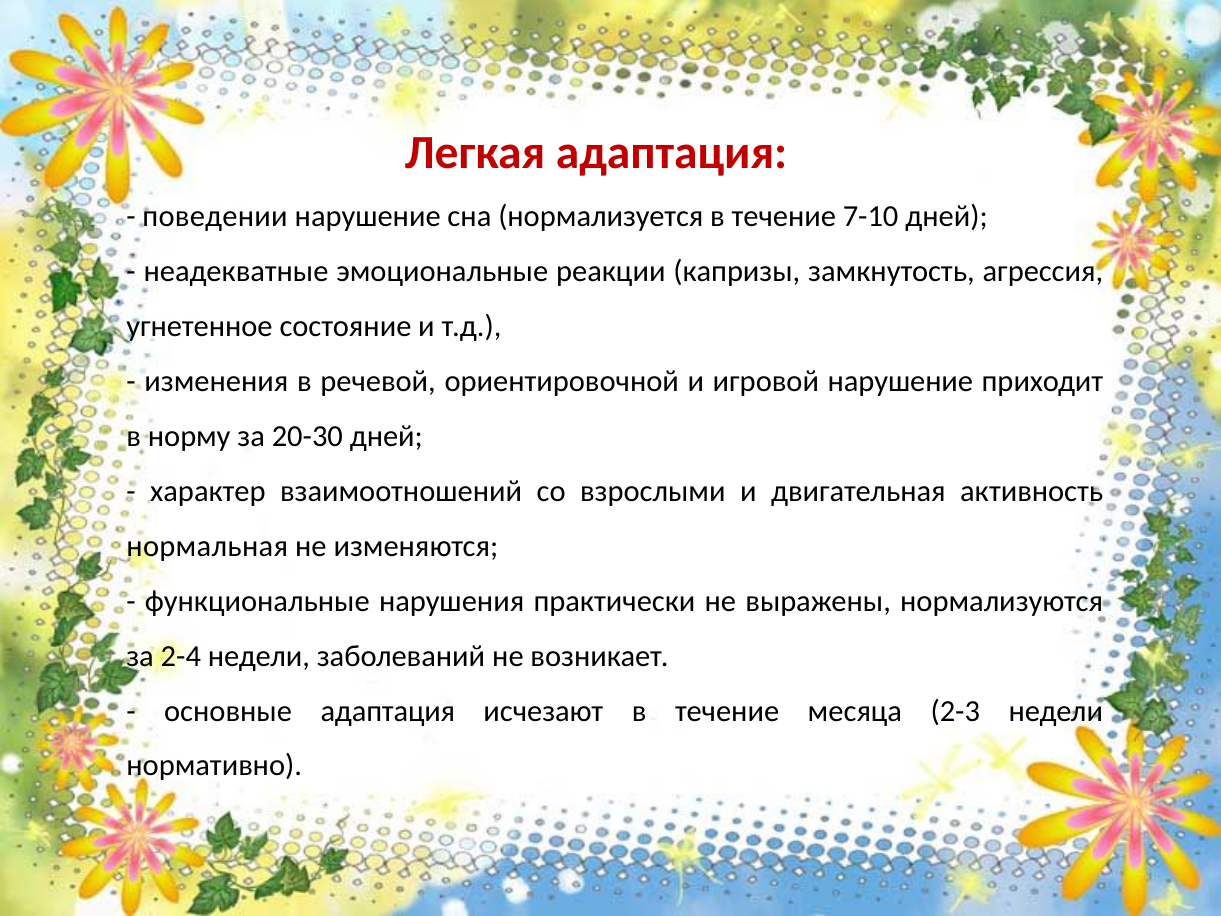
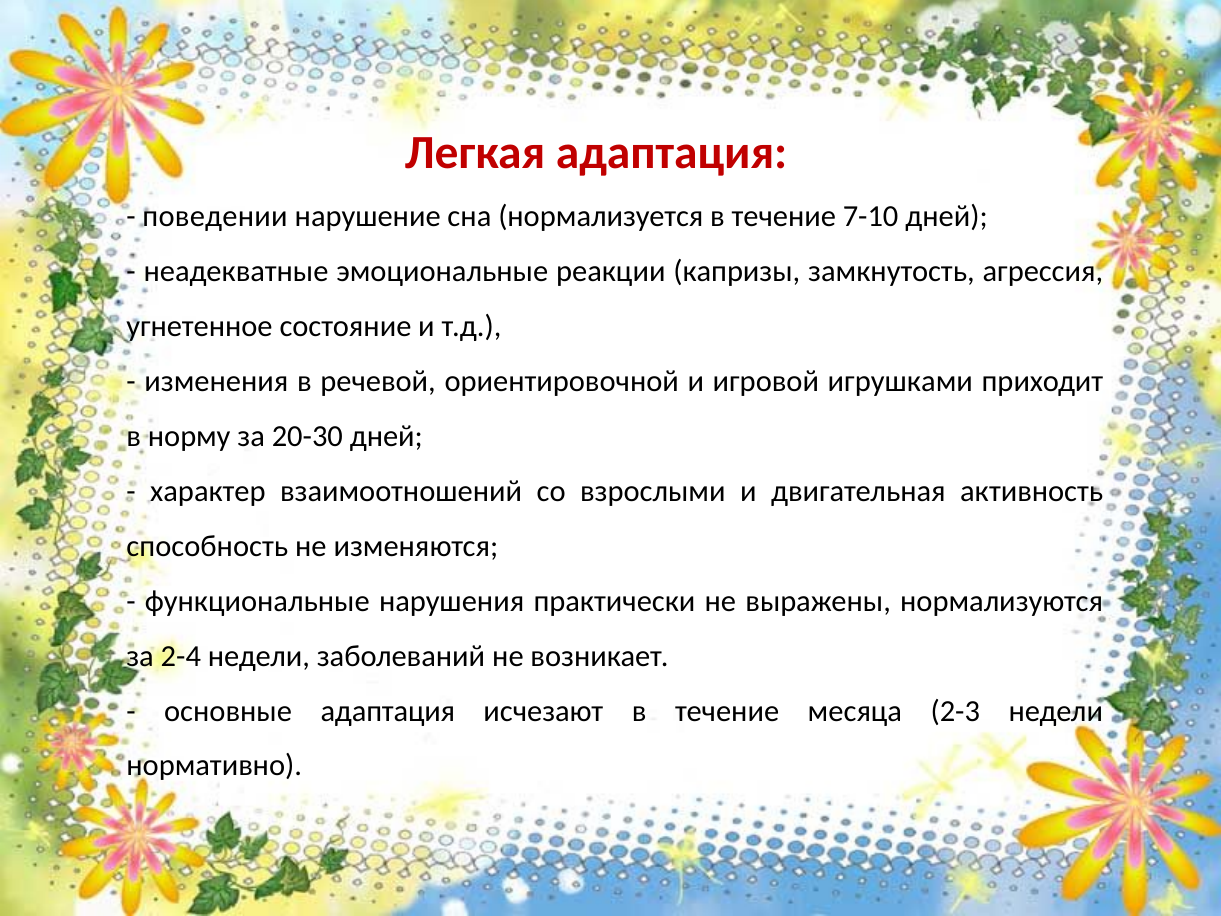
игровой нарушение: нарушение -> игрушками (900, 381)
нормальная: нормальная -> способность (207, 546)
